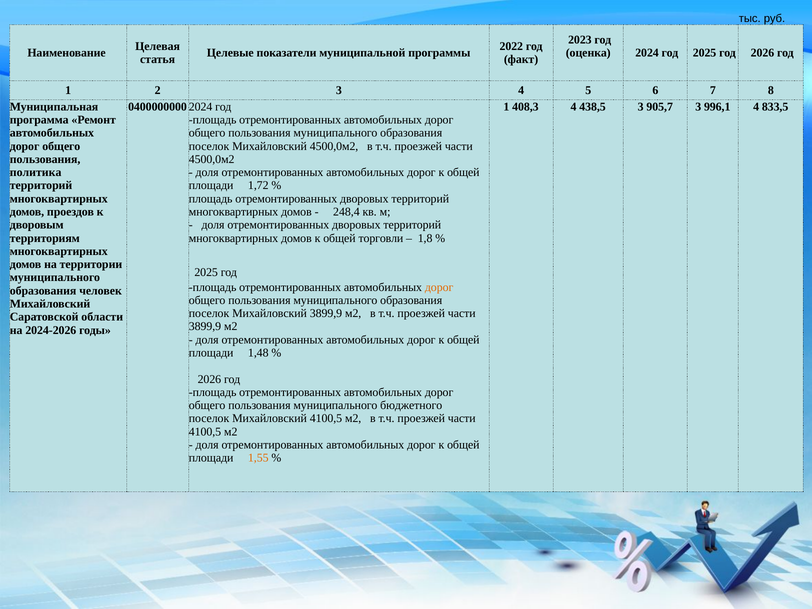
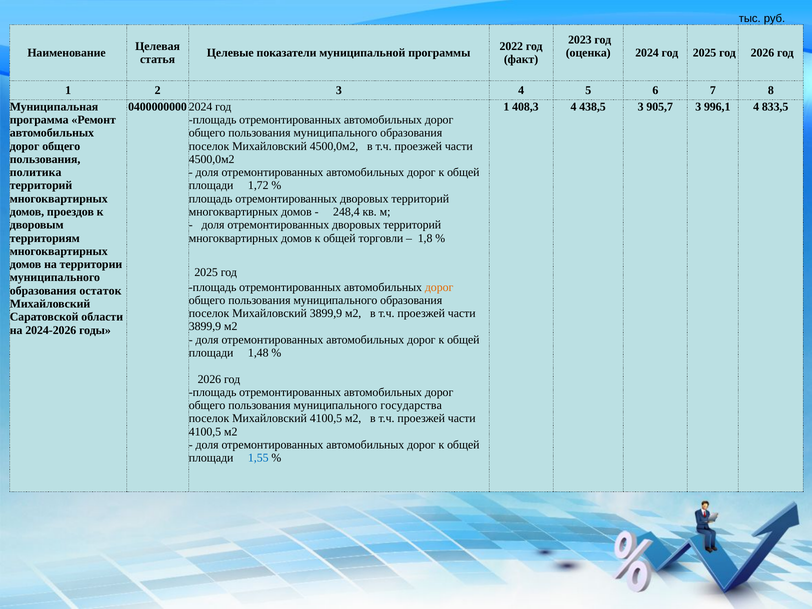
человек: человек -> остаток (100, 291)
бюджетного: бюджетного -> государства (411, 405)
1,55 colour: orange -> blue (258, 458)
